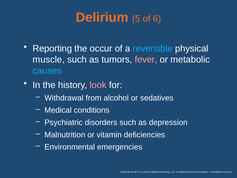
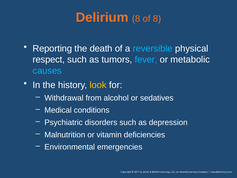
Delirium 5: 5 -> 8 (136, 19)
of 6: 6 -> 8 (157, 19)
occur: occur -> death (101, 48)
muscle: muscle -> respect (49, 60)
fever colour: pink -> light blue (146, 60)
look colour: pink -> yellow (98, 85)
